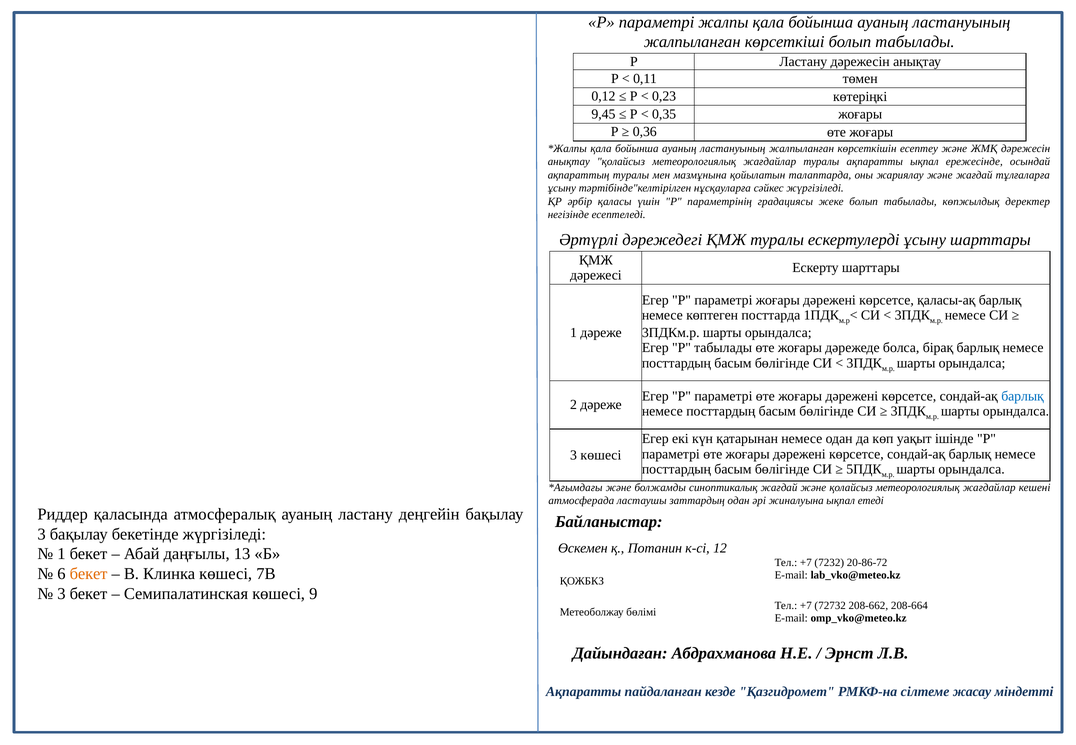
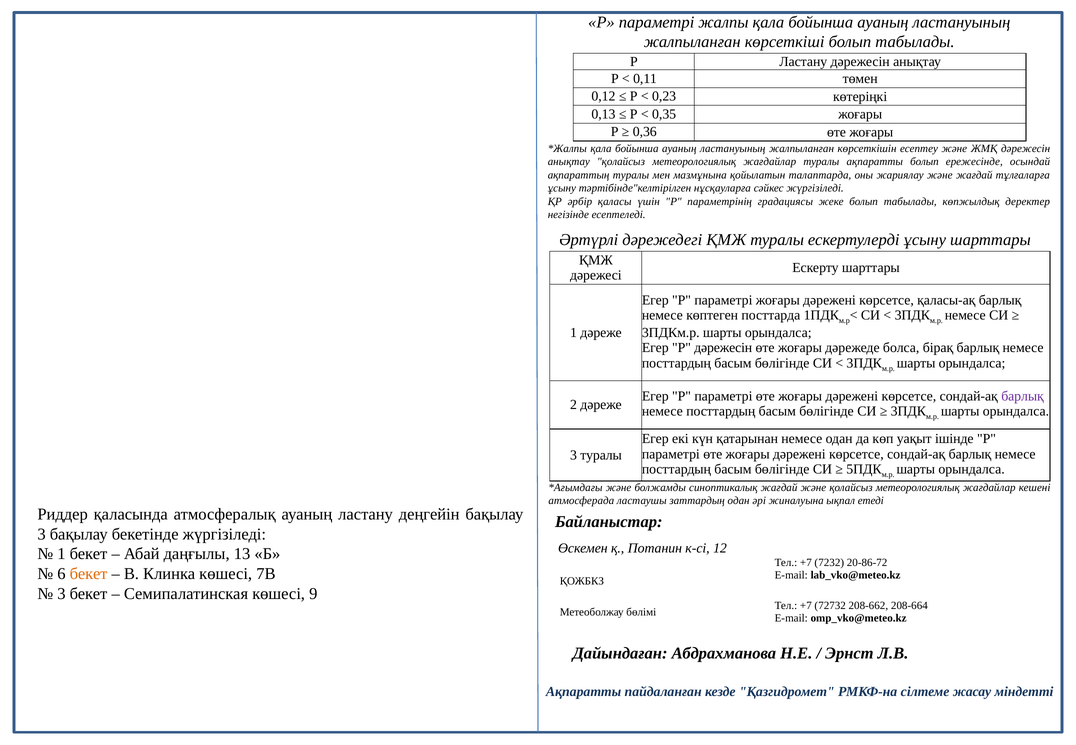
9,45: 9,45 -> 0,13 (603, 114)
ақпаратты ықпал: ықпал -> болып (924, 162)
P табылады: табылады -> дәрежесін (723, 348)
барлық colour: blue -> purple (1023, 396)
3 көшесі: көшесі -> туралы (601, 455)
